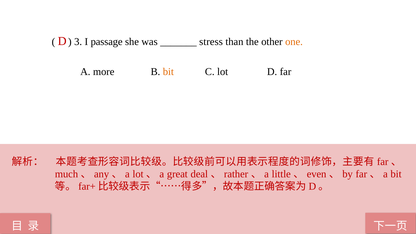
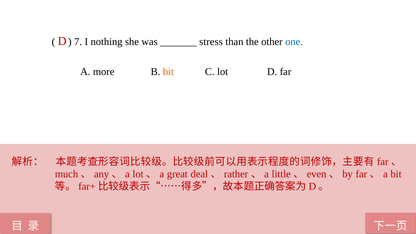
3: 3 -> 7 (78, 42)
passage: passage -> nothing (107, 42)
one colour: orange -> blue (294, 42)
